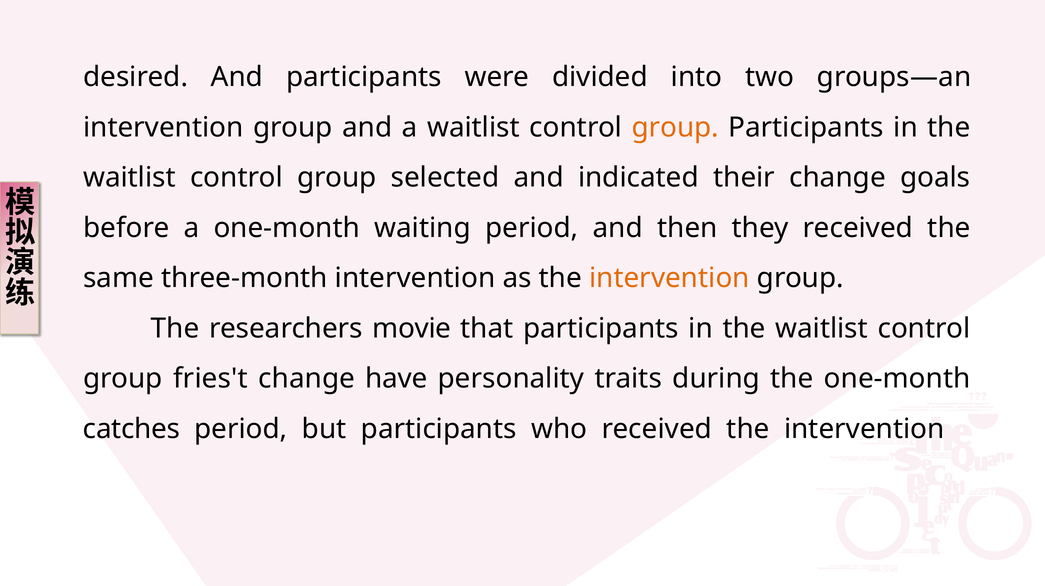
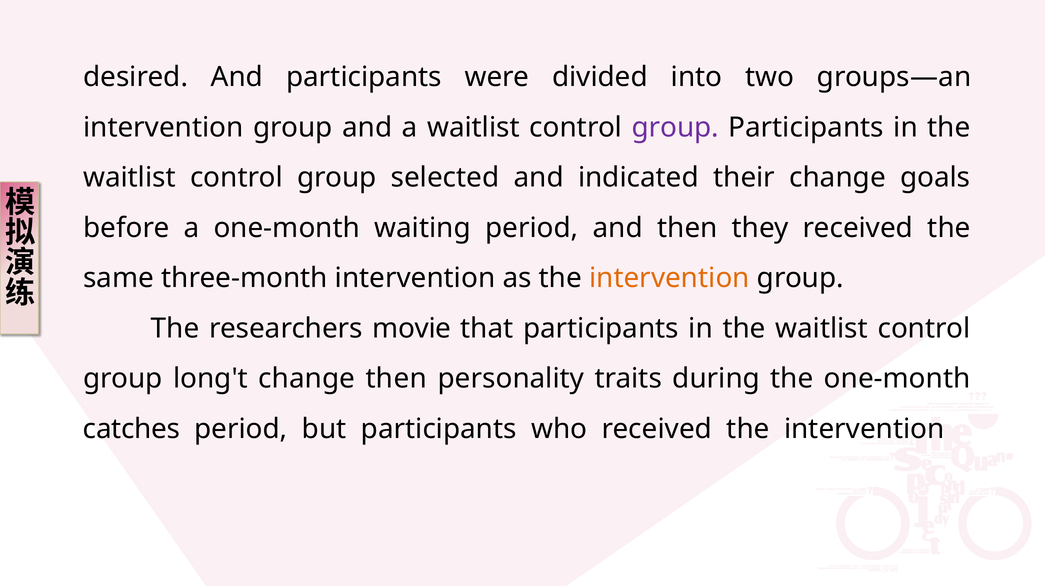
group colour: orange -> purple (675, 127)
fries't: fries't -> long't (211, 379)
change have: have -> then (396, 379)
